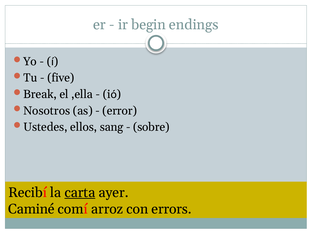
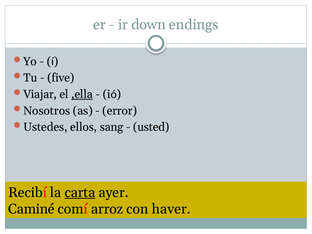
begin: begin -> down (149, 25)
Break: Break -> Viajar (40, 94)
,ella underline: none -> present (82, 94)
sobre: sobre -> usted (151, 127)
errors: errors -> haver (171, 209)
